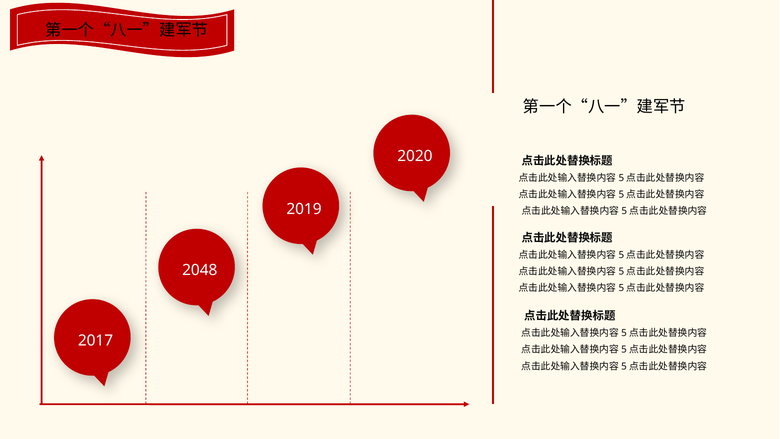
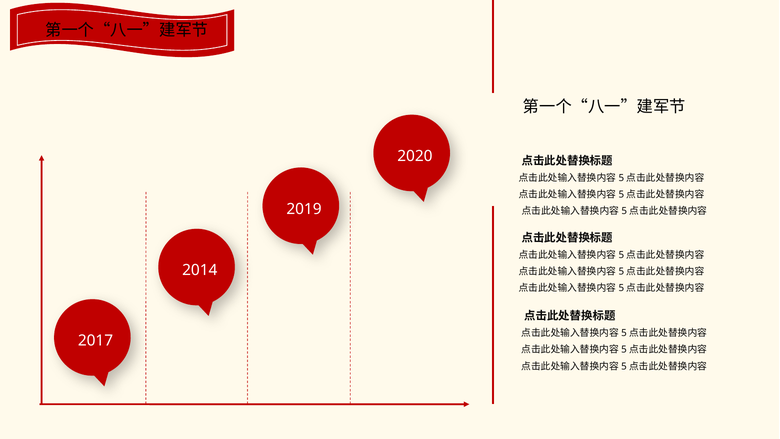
2048: 2048 -> 2014 (200, 270)
